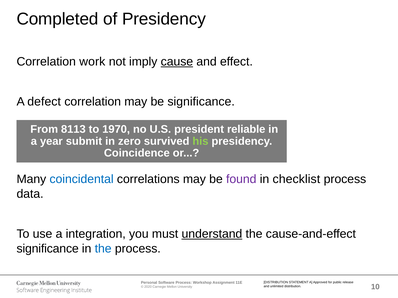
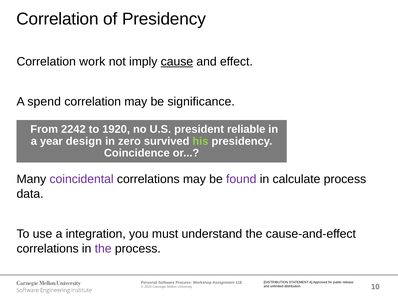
Completed: Completed -> Correlation (58, 19)
defect: defect -> spend (44, 102)
8113: 8113 -> 2242 (73, 129)
1970: 1970 -> 1920 (116, 129)
submit: submit -> design (84, 141)
coincidental colour: blue -> purple (82, 180)
checklist: checklist -> calculate (296, 180)
understand underline: present -> none (212, 234)
significance: significance -> correlations (48, 249)
the colour: blue -> purple (103, 249)
